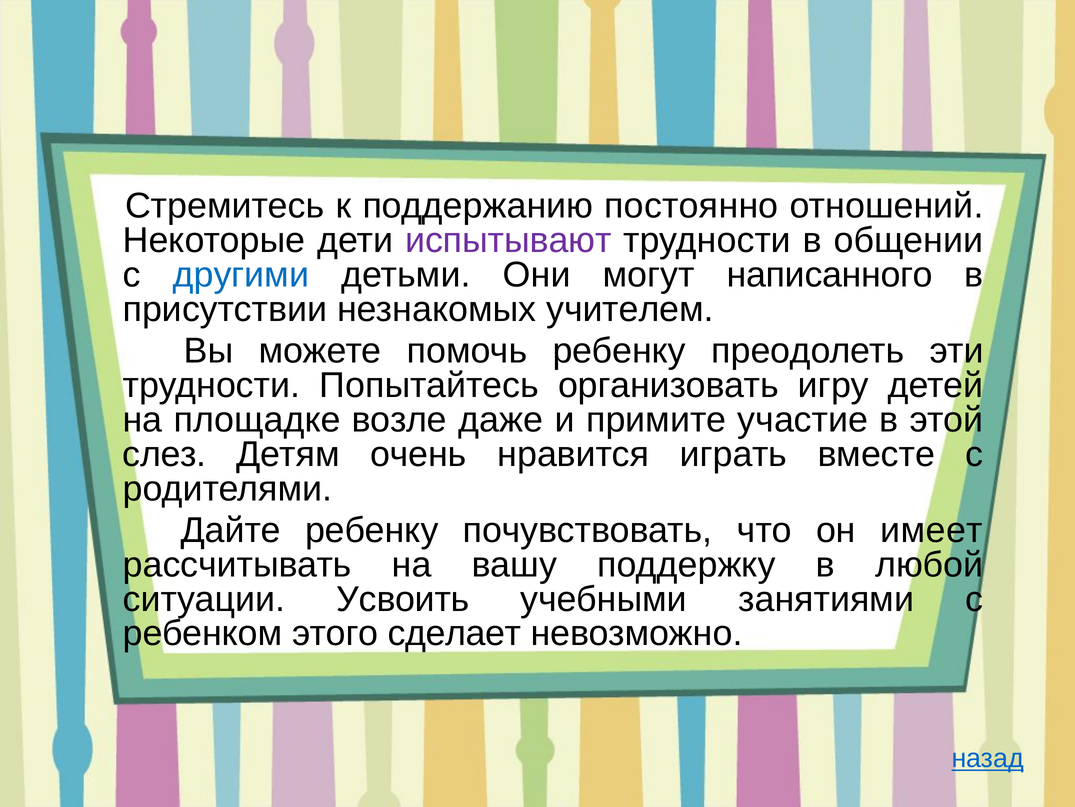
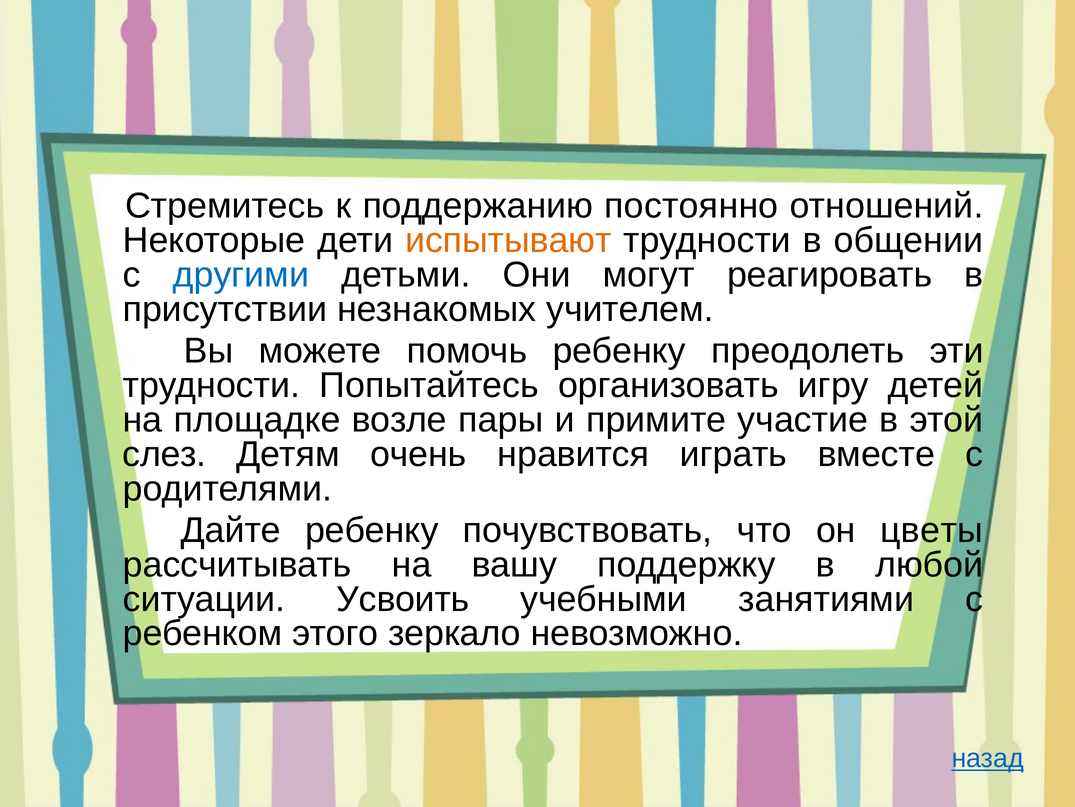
испытывают colour: purple -> orange (508, 240)
написанного: написанного -> реагировать (830, 275)
даже: даже -> пары (501, 419)
имеет: имеет -> цветы (932, 530)
сделает: сделает -> зеркало (454, 633)
